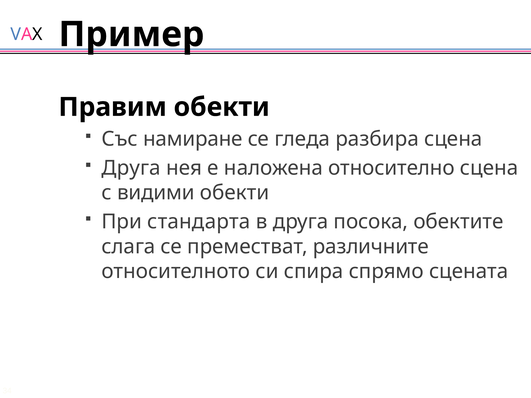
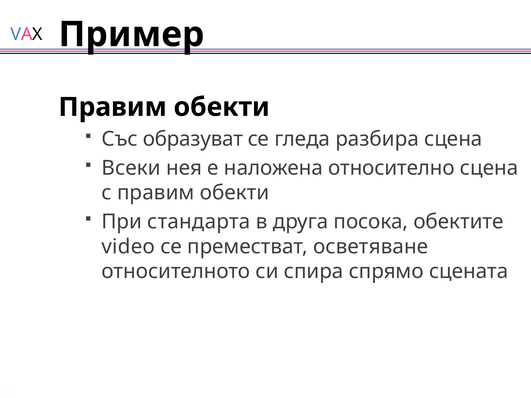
намиране: намиране -> образуват (193, 139)
Друга: Друга -> Всеки (131, 168)
с видими: видими -> правим (156, 193)
слага: слага -> video (128, 247)
различните: различните -> осветяване (371, 247)
